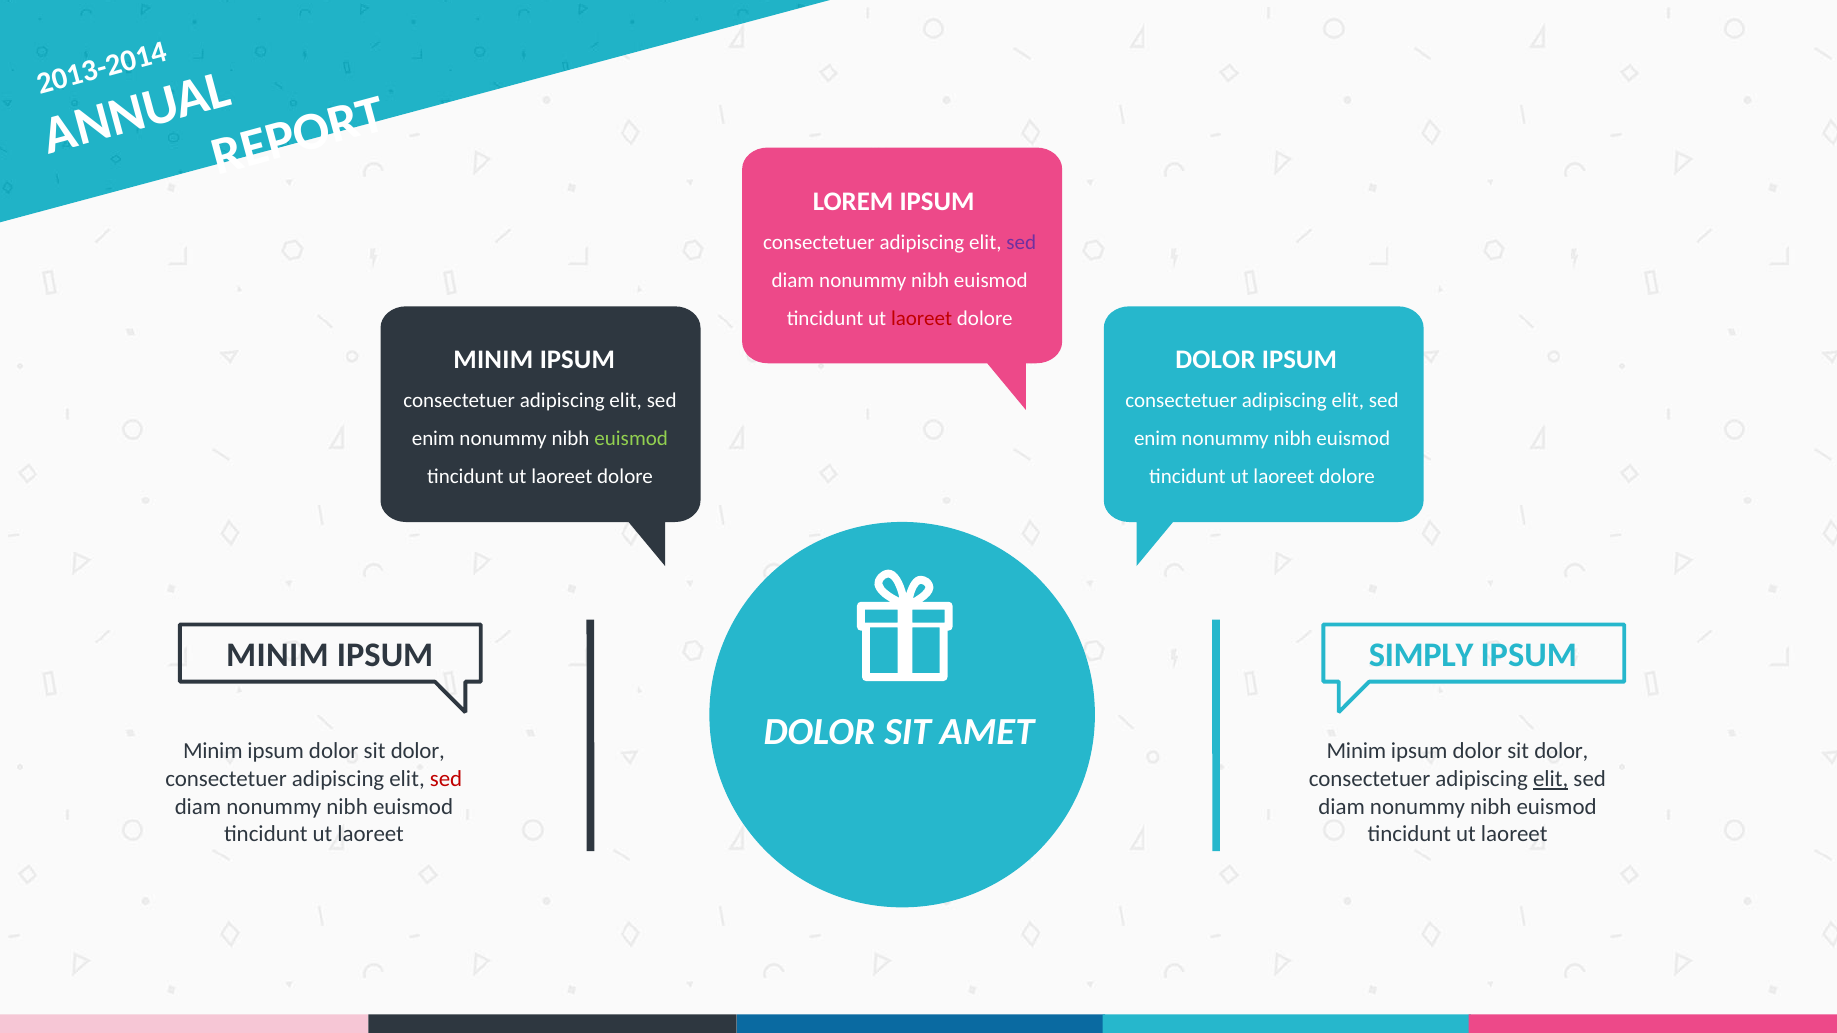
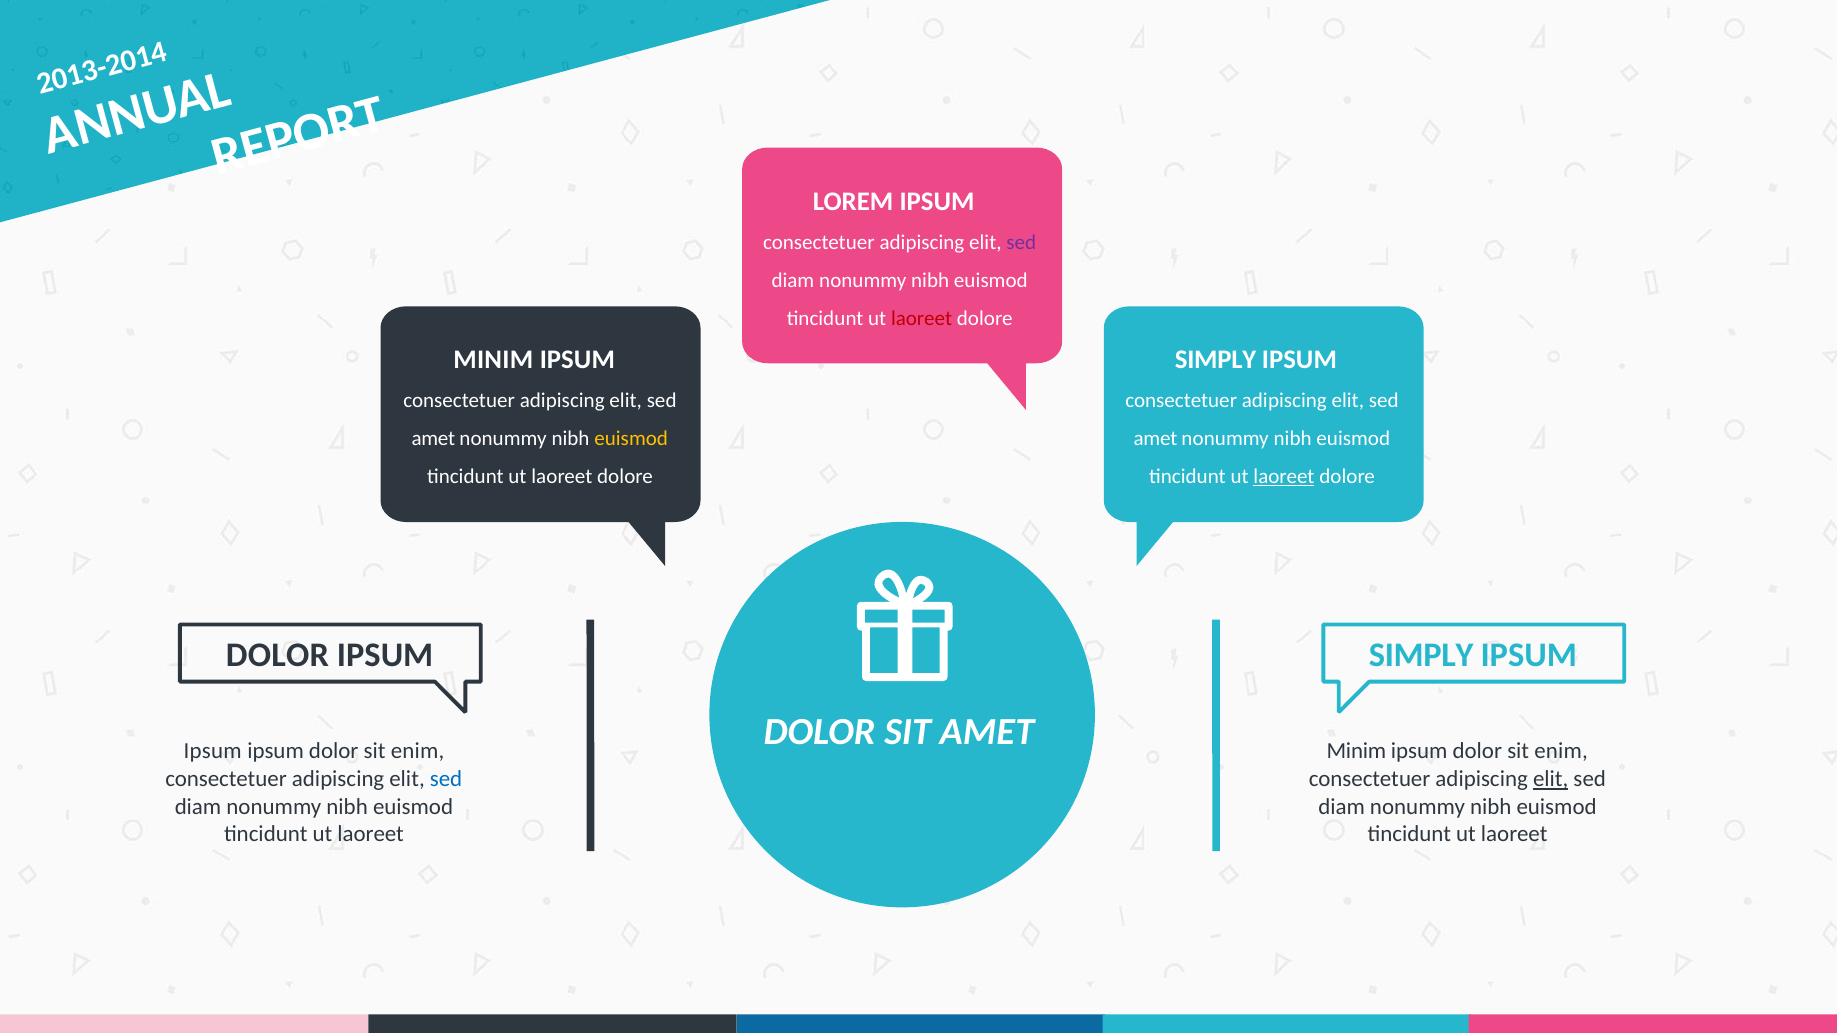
DOLOR: DOLOR -> SIMPLY (1216, 360)
enim: enim -> amet (433, 439)
euismod colour: light green -> yellow (631, 439)
enim: enim -> amet (1155, 439)
laoreet underline: none -> present (1284, 477)
MINIM: MINIM -> DOLOR (277, 655)
dolor: dolor -> enim (1561, 752)
Minim: Minim -> Ipsum (213, 752)
dolor: dolor -> enim (418, 752)
sed colour: red -> blue (446, 779)
